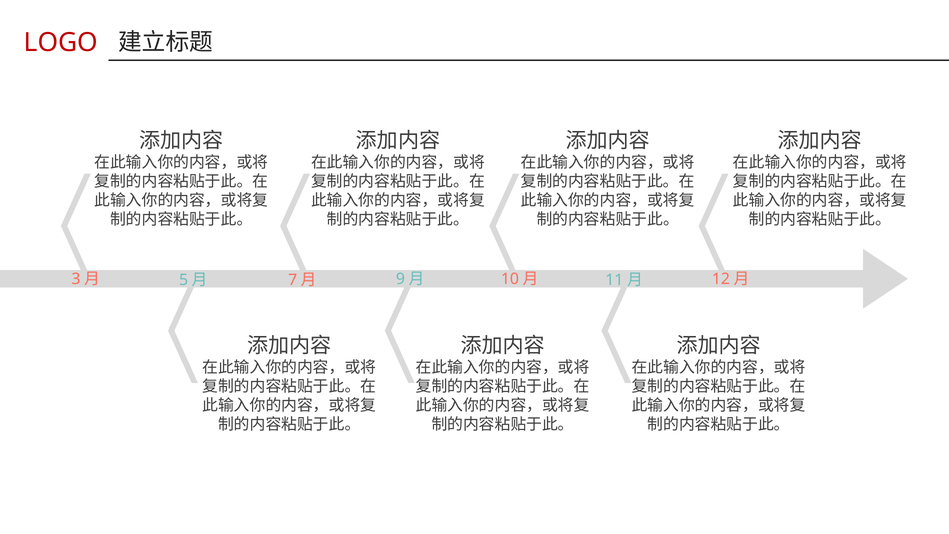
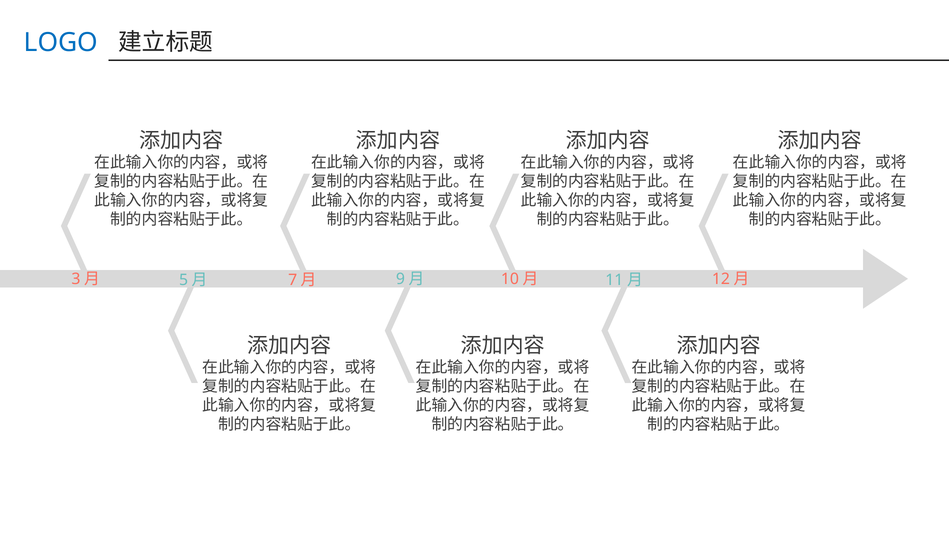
LOGO colour: red -> blue (61, 43)
